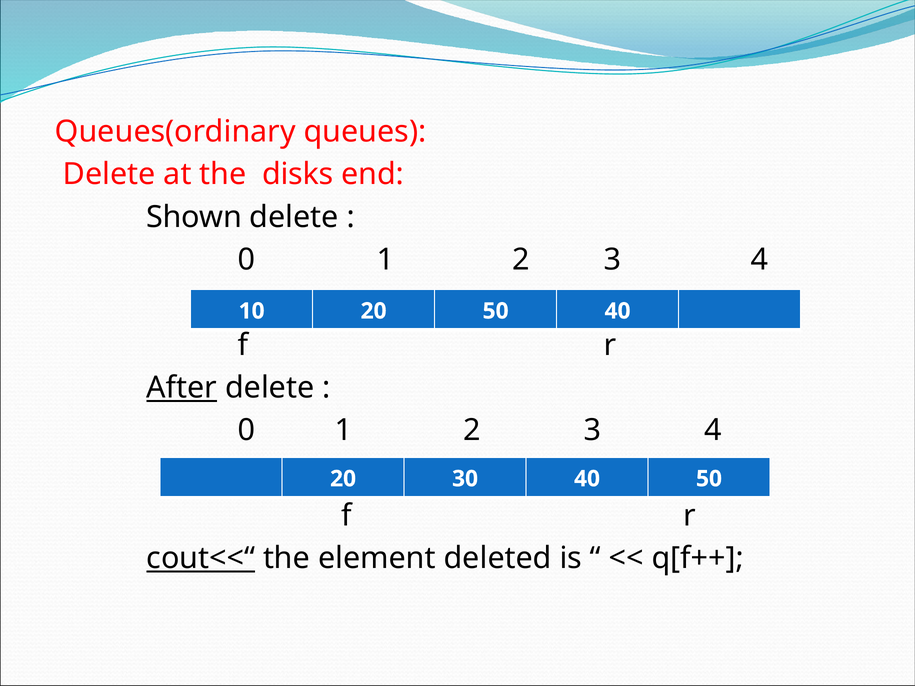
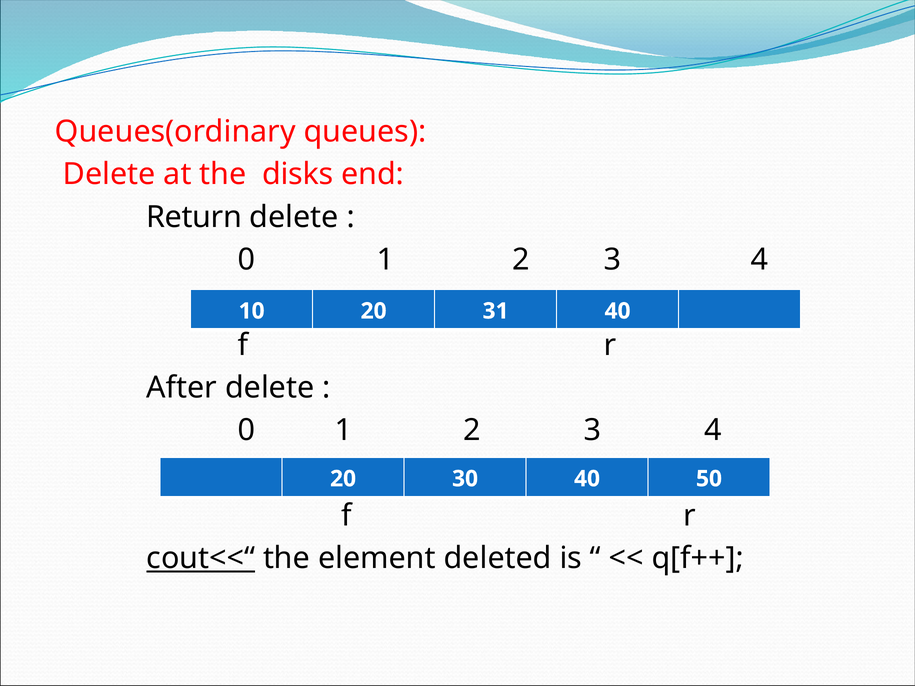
Shown: Shown -> Return (194, 217)
20 50: 50 -> 31 (496, 311)
After underline: present -> none (182, 388)
